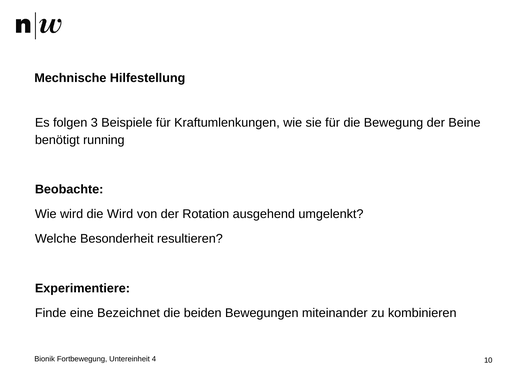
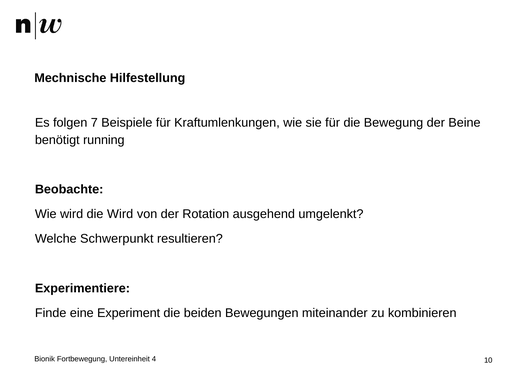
3: 3 -> 7 (94, 123)
Besonderheit: Besonderheit -> Schwerpunkt (117, 239)
Bezeichnet: Bezeichnet -> Experiment (129, 313)
